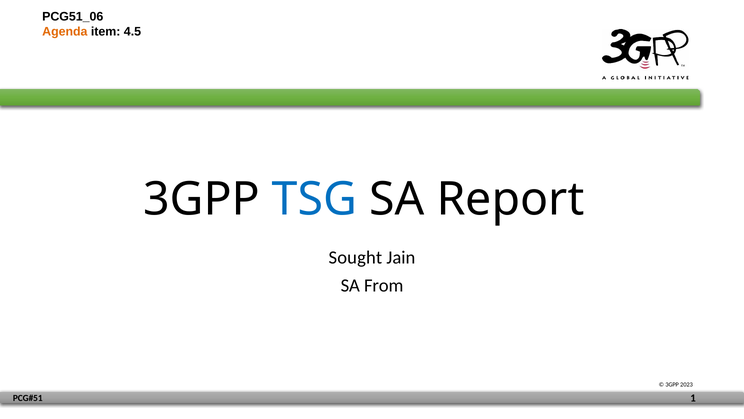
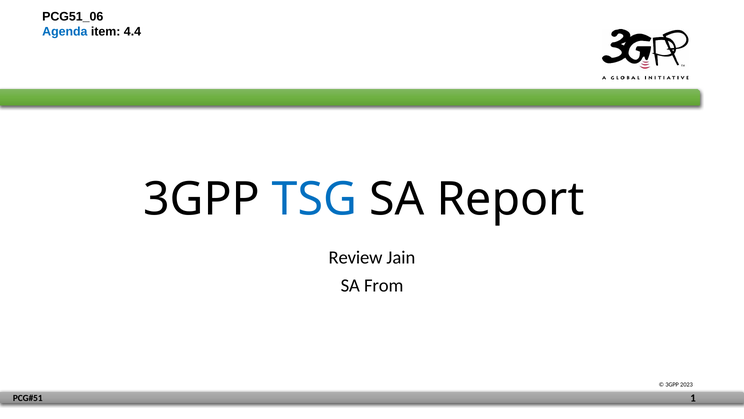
Agenda colour: orange -> blue (65, 32)
4.5: 4.5 -> 4.4 (132, 32)
Sought: Sought -> Review (356, 257)
